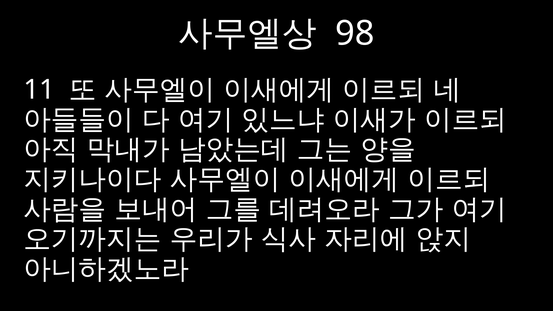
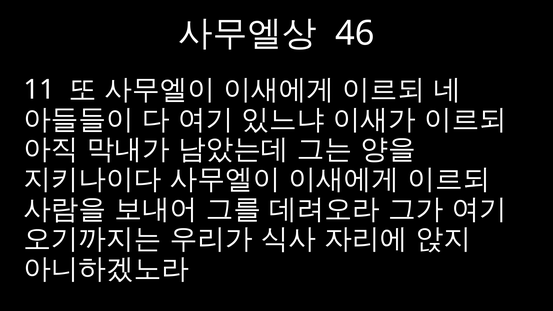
98: 98 -> 46 (355, 33)
